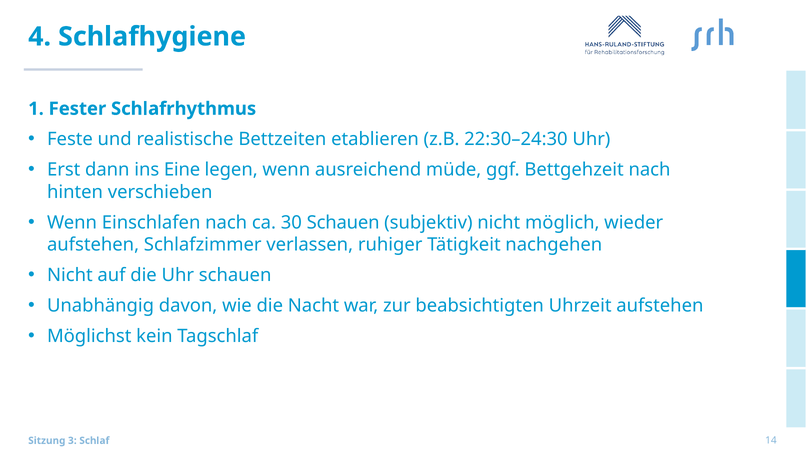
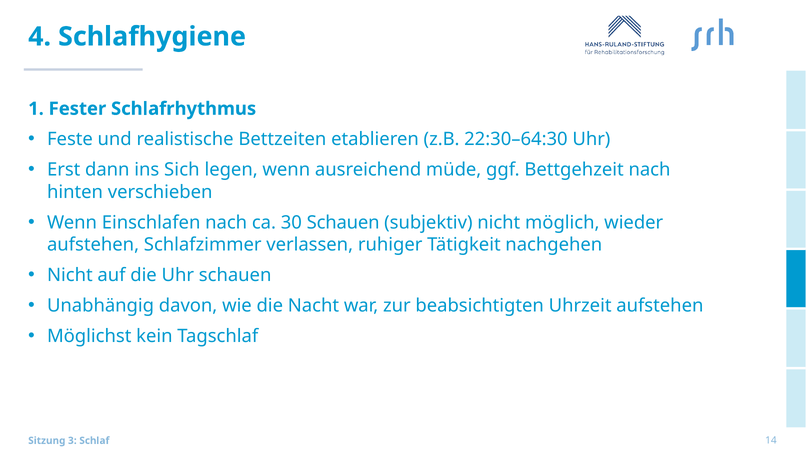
22:30–24:30: 22:30–24:30 -> 22:30–64:30 (516, 139)
Eine: Eine -> Sich (182, 170)
